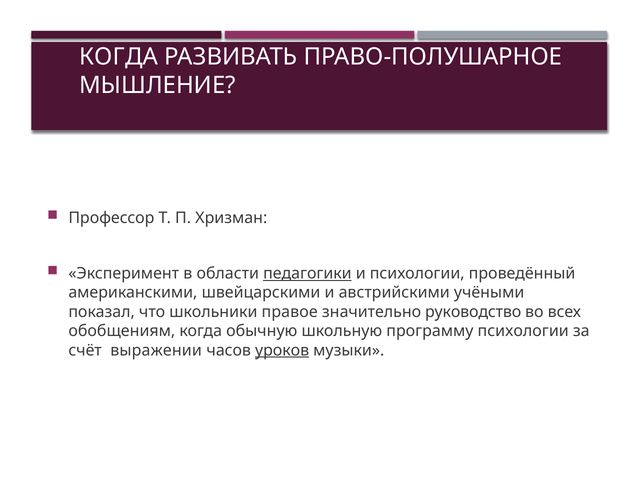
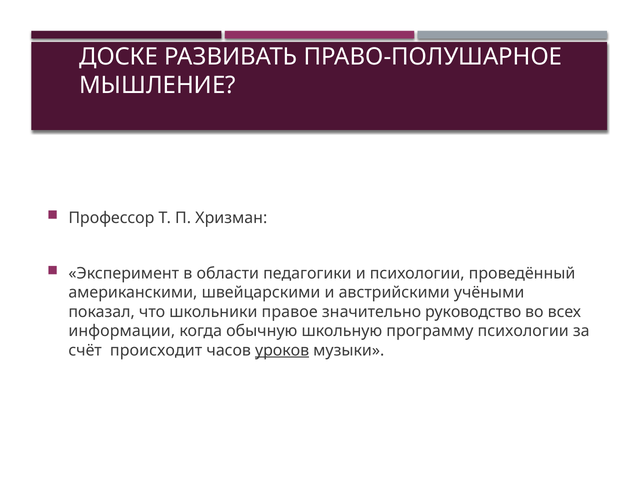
КОГДА: КОГДА -> ДОСКЕ (119, 57)
педагогики underline: present -> none (307, 273)
обобщениям: обобщениям -> информации (122, 331)
выражении: выражении -> происходит (156, 350)
